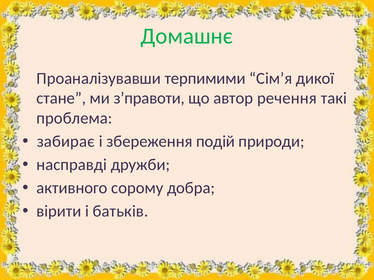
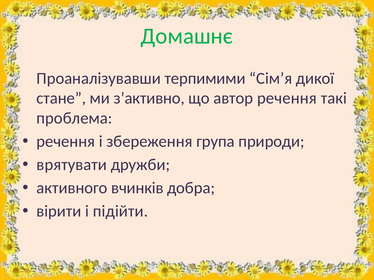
з’правоти: з’правоти -> з’активно (149, 98)
забирає: забирає -> речення (66, 142)
подій: подій -> група (215, 142)
насправді: насправді -> врятувати (72, 165)
сорому: сорому -> вчинків (137, 188)
батьків: батьків -> підійти (120, 212)
